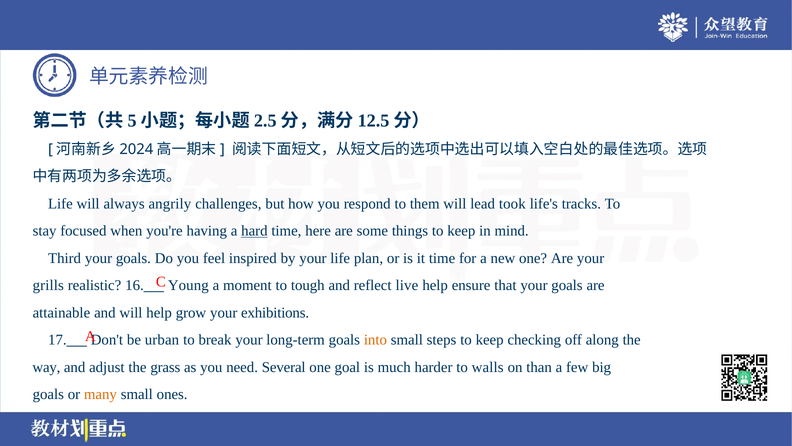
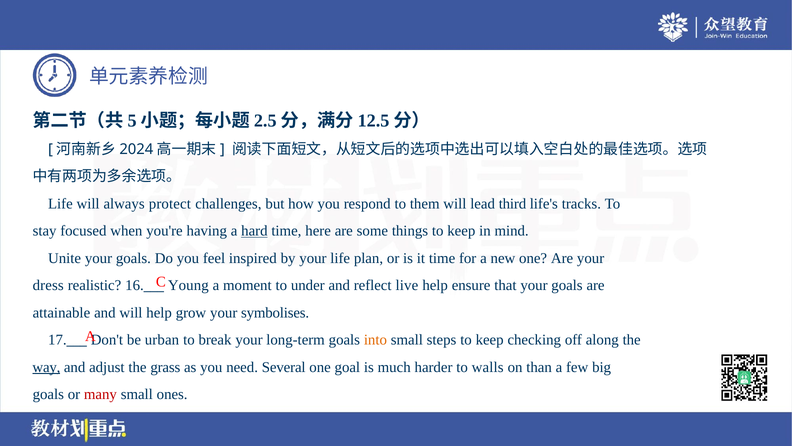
angrily: angrily -> protect (170, 203)
took: took -> third (512, 203)
Third: Third -> Unite (65, 258)
grills: grills -> dress (48, 285)
tough: tough -> under (308, 285)
exhibitions: exhibitions -> symbolises (275, 312)
way underline: none -> present (46, 367)
many colour: orange -> red (100, 394)
